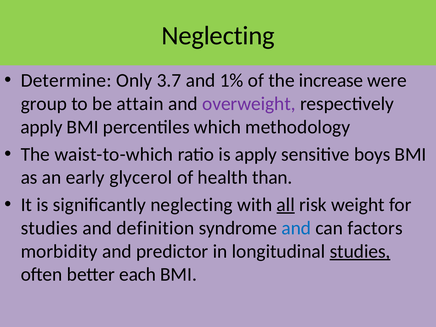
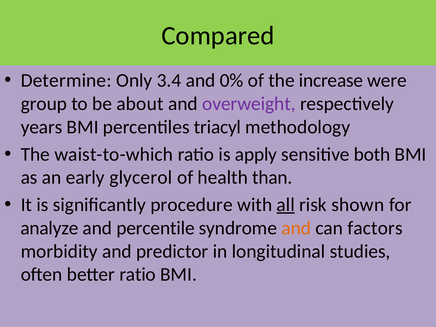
Neglecting: Neglecting -> Compared (218, 36)
3.7: 3.7 -> 3.4 (169, 81)
1%: 1% -> 0% (232, 81)
attain: attain -> about (140, 104)
apply: apply -> years (42, 127)
which: which -> triacyl (218, 127)
boys: boys -> both (372, 154)
significantly neglecting: neglecting -> procedure (192, 205)
weight: weight -> shown (358, 205)
studies: studies -> analyze (49, 228)
definition: definition -> percentile (156, 228)
and colour: blue -> orange (296, 228)
studies underline: present -> none (360, 251)
better each: each -> ratio (138, 275)
